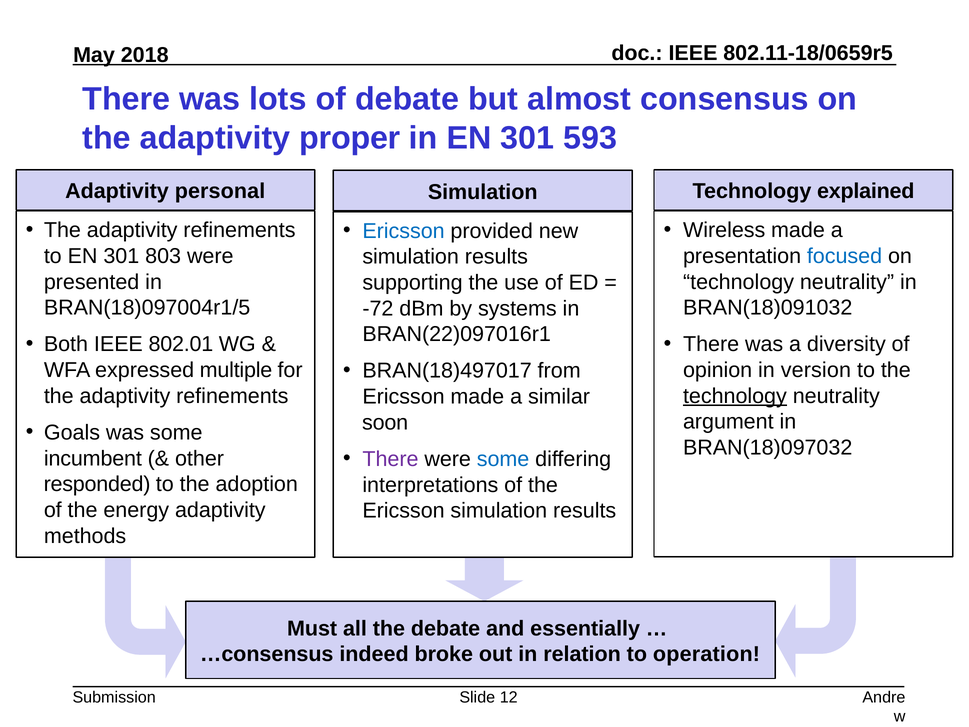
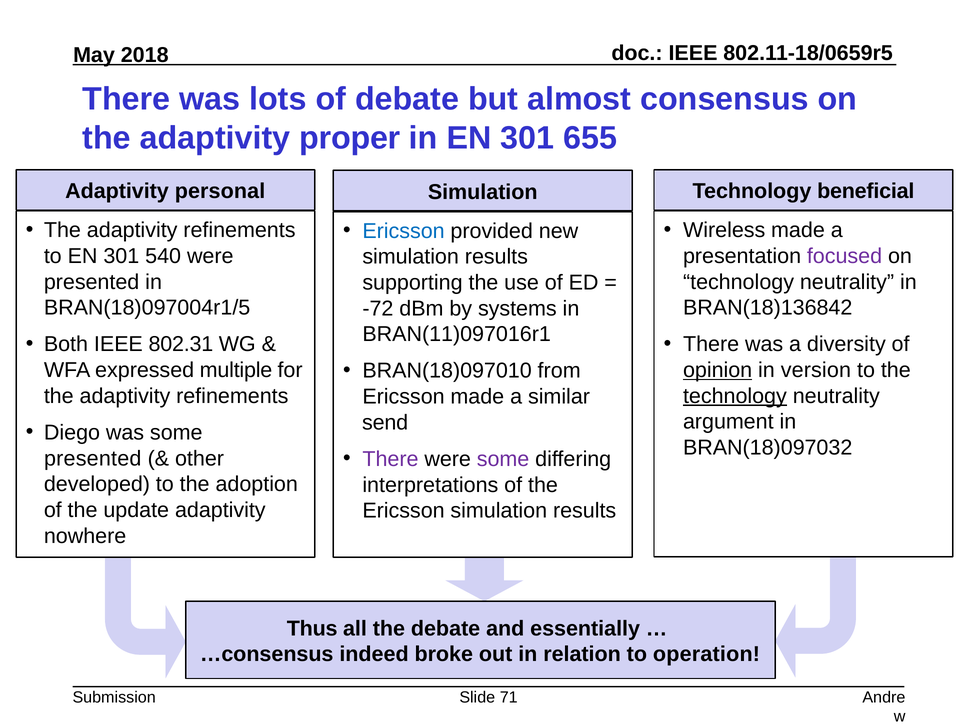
593: 593 -> 655 (590, 138)
explained: explained -> beneficial (866, 191)
803: 803 -> 540 (163, 256)
focused colour: blue -> purple (845, 256)
BRAN(18)091032: BRAN(18)091032 -> BRAN(18)136842 (768, 308)
BRAN(22)097016r1: BRAN(22)097016r1 -> BRAN(11)097016r1 (457, 334)
802.01: 802.01 -> 802.31 (181, 344)
BRAN(18)497017: BRAN(18)497017 -> BRAN(18)097010 (447, 371)
opinion underline: none -> present (718, 370)
soon: soon -> send (385, 422)
Goals: Goals -> Diego (72, 432)
some colour: blue -> purple (503, 459)
incumbent: incumbent -> presented (93, 458)
responded: responded -> developed (97, 484)
energy: energy -> update (136, 510)
methods: methods -> nowhere (85, 536)
Must: Must -> Thus (312, 628)
12: 12 -> 71 (509, 697)
